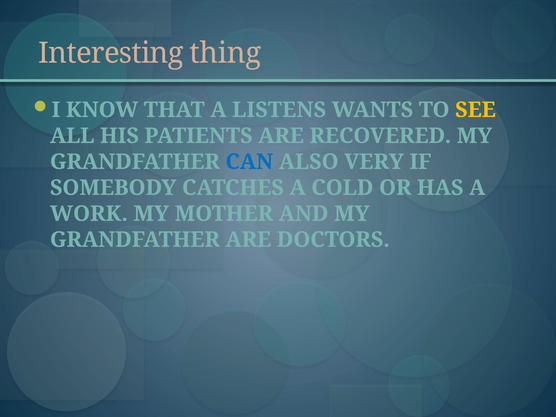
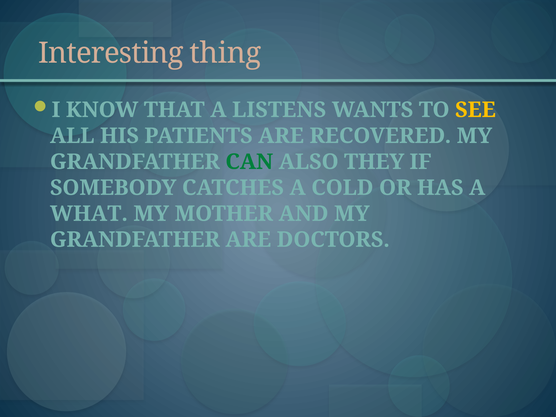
CAN colour: blue -> green (249, 162)
VERY: VERY -> THEY (374, 162)
WORK: WORK -> WHAT (89, 214)
